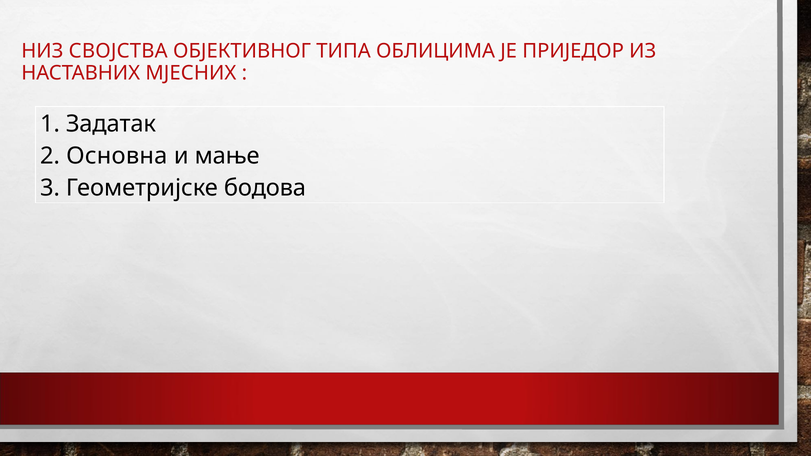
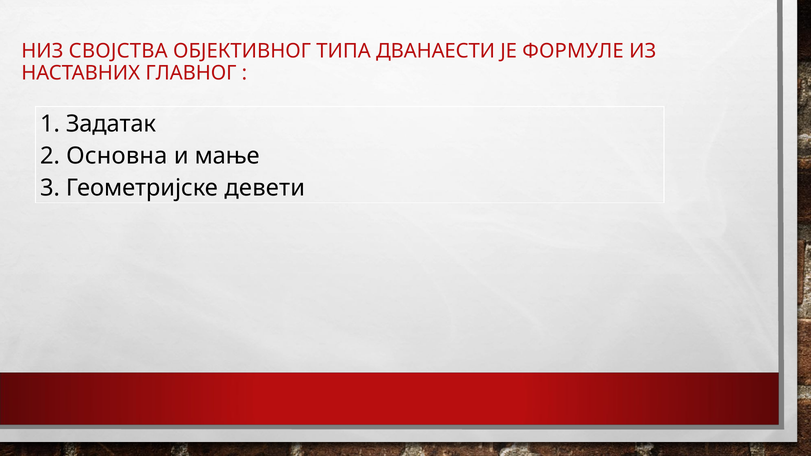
ОБЛИЦИМА: ОБЛИЦИМА -> ДВАНАЕСТИ (436, 51)
ПРИЈЕДОР: ПРИЈЕДОР -> ФОРМУЛЕ (573, 51)
МЈЕСНИХ: МЈЕСНИХ -> ГЛАВНОГ (191, 73)
бодова: бодова -> девети (265, 188)
